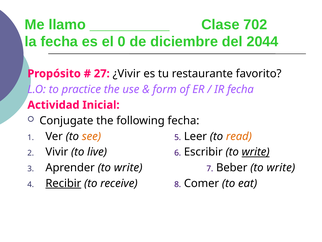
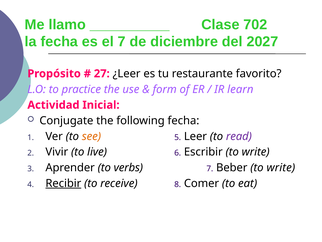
el 0: 0 -> 7 (122, 42)
2044: 2044 -> 2027 (262, 42)
¿Vivir: ¿Vivir -> ¿Leer (127, 74)
IR fecha: fecha -> learn (240, 89)
read colour: orange -> purple (239, 136)
write underline: present -> none (256, 152)
Aprender to write: write -> verbs (128, 167)
